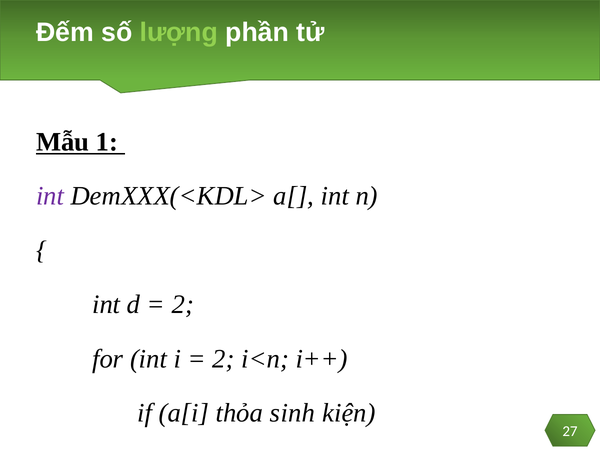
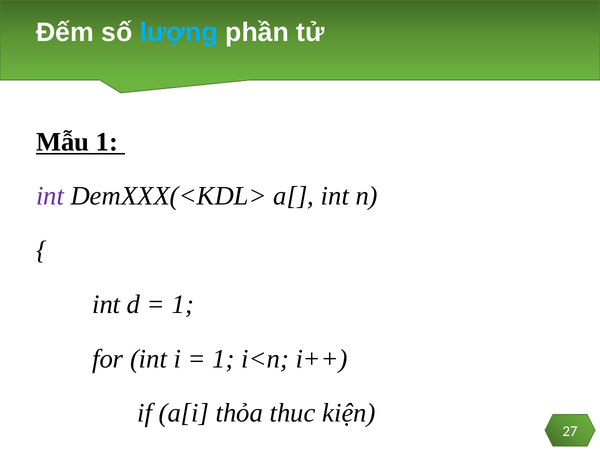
lượng colour: light green -> light blue (179, 32)
2: 2 -> 1 (183, 305)
2: 2 -> 1 (224, 359)
sinh: sinh -> thuc (293, 413)
